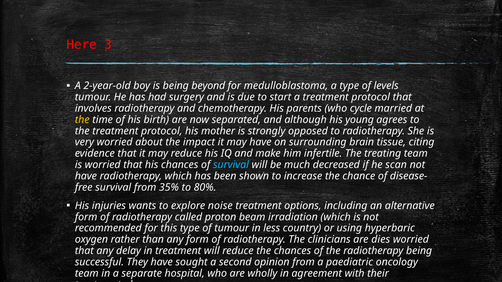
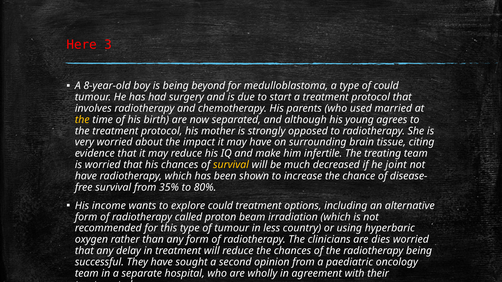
2-year-old: 2-year-old -> 8-year-old (107, 86)
of levels: levels -> could (386, 86)
cycle: cycle -> used (361, 109)
survival colour: light blue -> yellow (231, 165)
scan: scan -> joint (396, 165)
injuries: injuries -> income (109, 206)
explore noise: noise -> could (220, 206)
